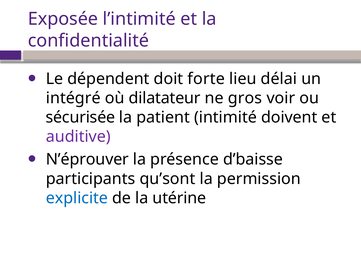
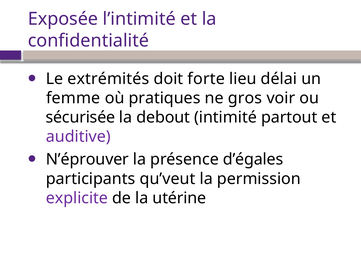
dépendent: dépendent -> extrémités (108, 79)
intégré: intégré -> femme (73, 98)
dilatateur: dilatateur -> pratiques (165, 98)
patient: patient -> debout (163, 117)
doivent: doivent -> partout (289, 117)
d’baisse: d’baisse -> d’égales (253, 159)
qu’sont: qu’sont -> qu’veut (168, 179)
explicite colour: blue -> purple (77, 198)
